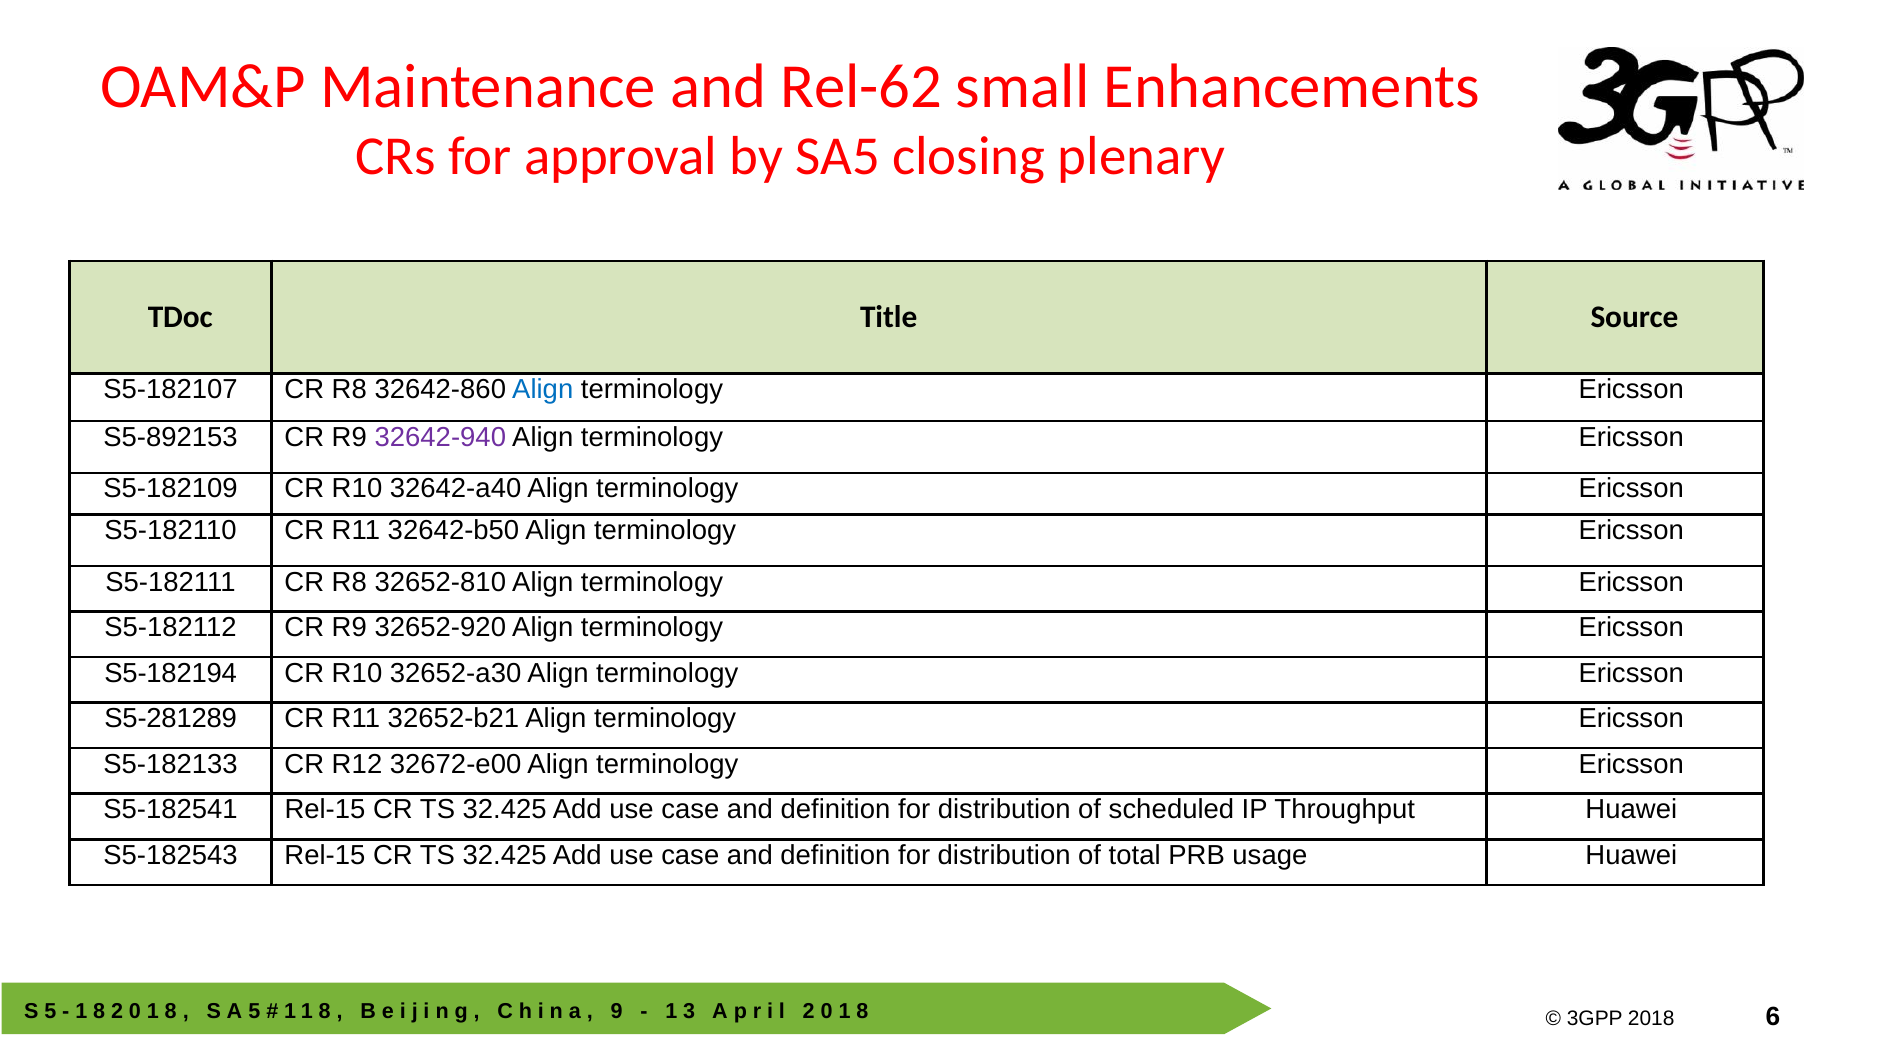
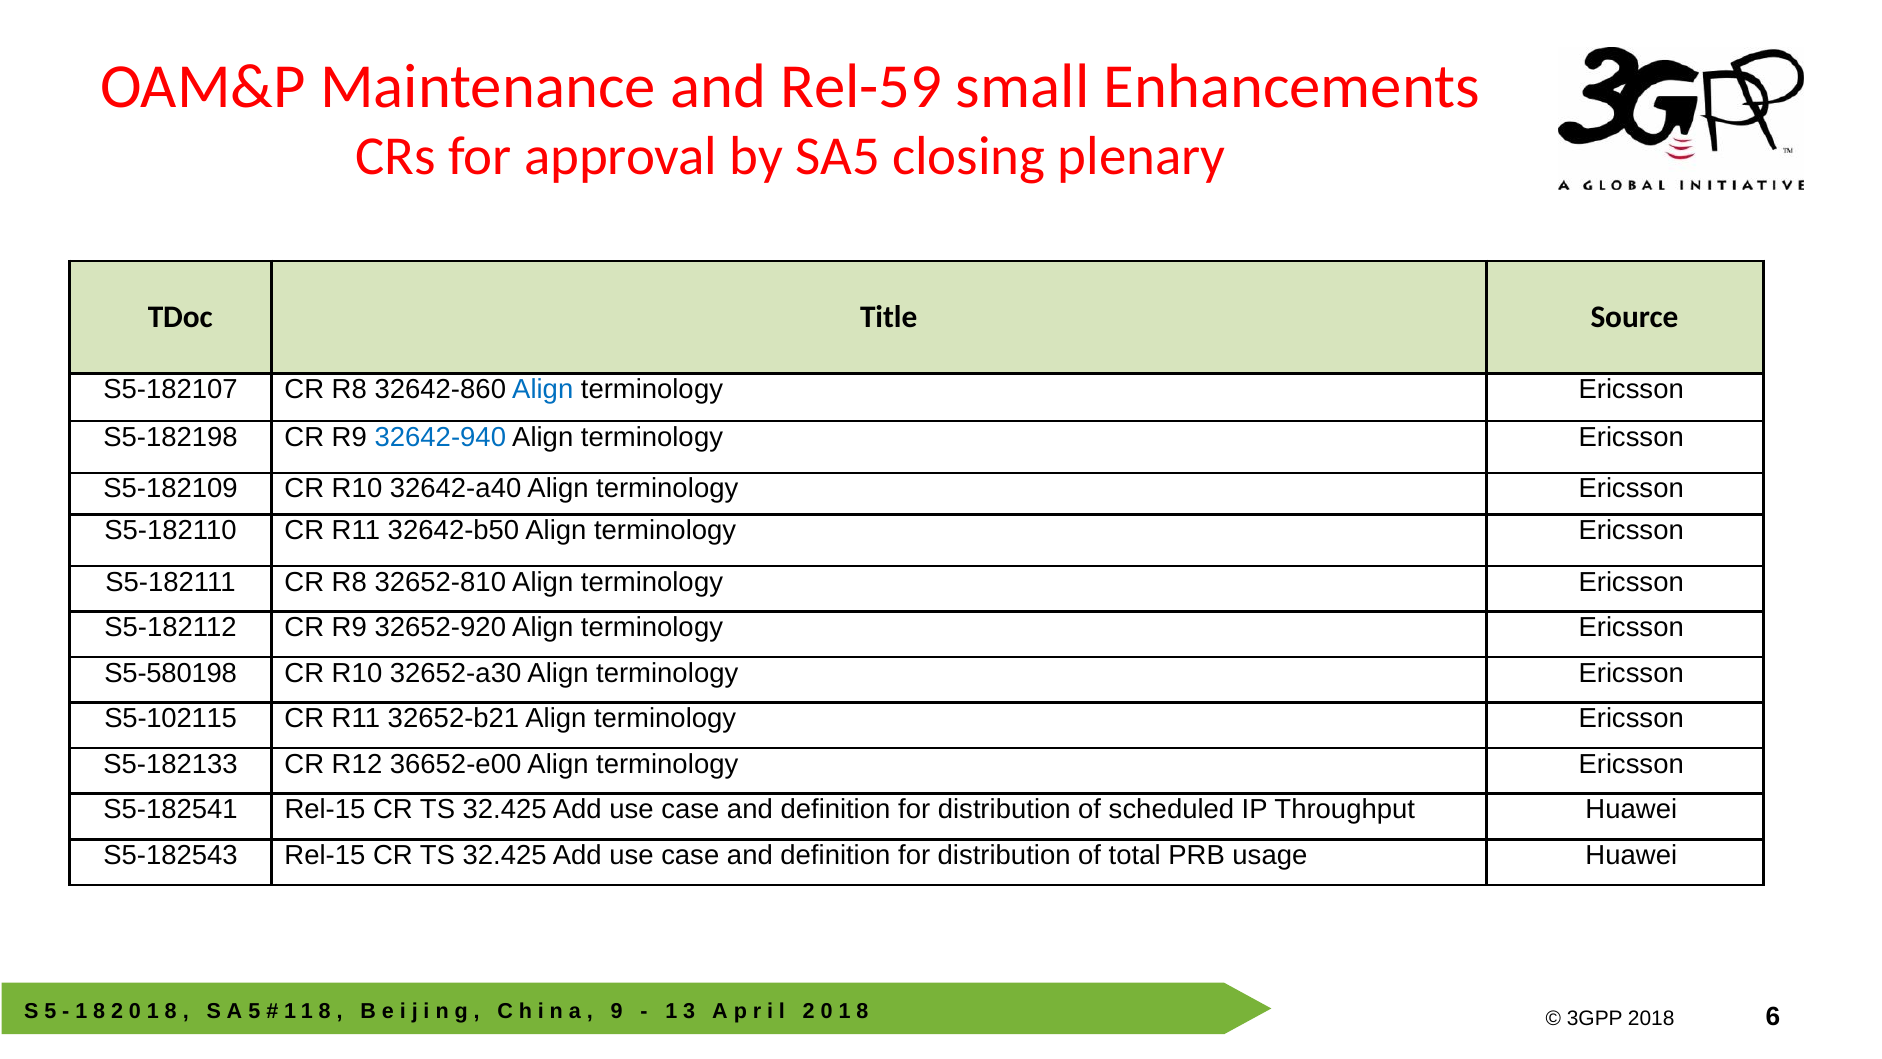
Rel-62: Rel-62 -> Rel-59 (861, 86)
S5-892153: S5-892153 -> S5-182198 (171, 437)
32642-940 colour: purple -> blue (440, 437)
S5-182194: S5-182194 -> S5-580198 (171, 673)
S5-281289: S5-281289 -> S5-102115 (171, 718)
32672-e00: 32672-e00 -> 36652-e00 (456, 764)
